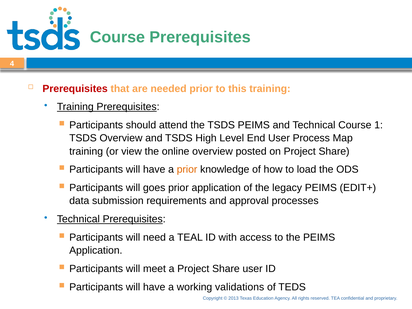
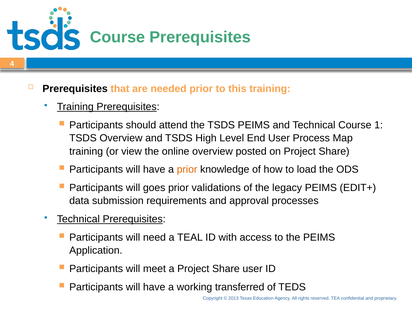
Prerequisites colour: red -> black (75, 89)
prior application: application -> validations (216, 188)
validations: validations -> transferred (240, 287)
